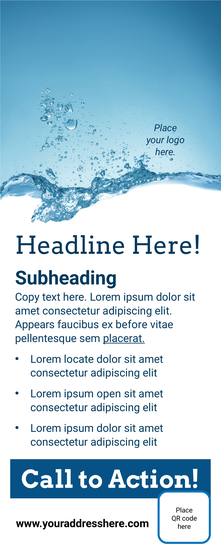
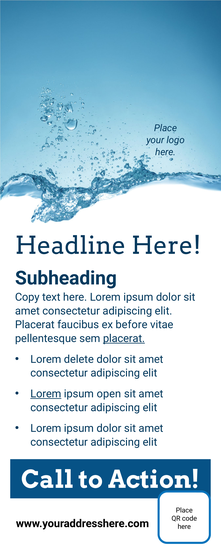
Appears: Appears -> Placerat (35, 324)
locate: locate -> delete (79, 358)
Lorem underline: none -> present (46, 393)
